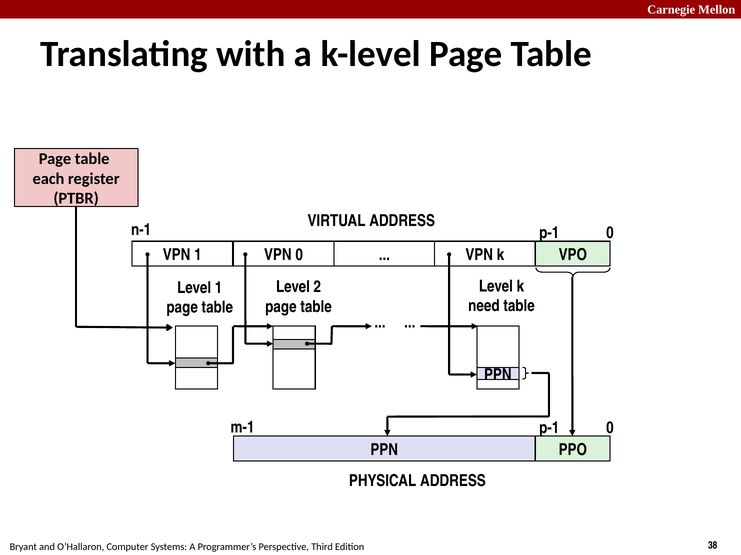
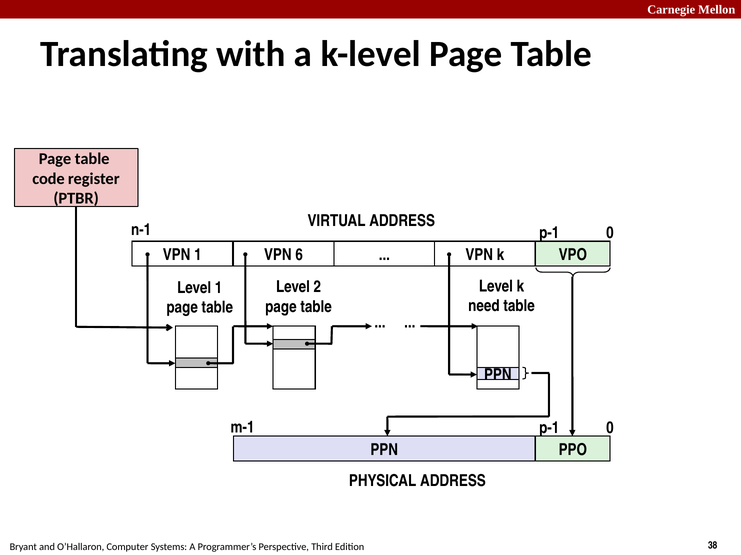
each: each -> code (49, 179)
VPN 0: 0 -> 6 (299, 255)
